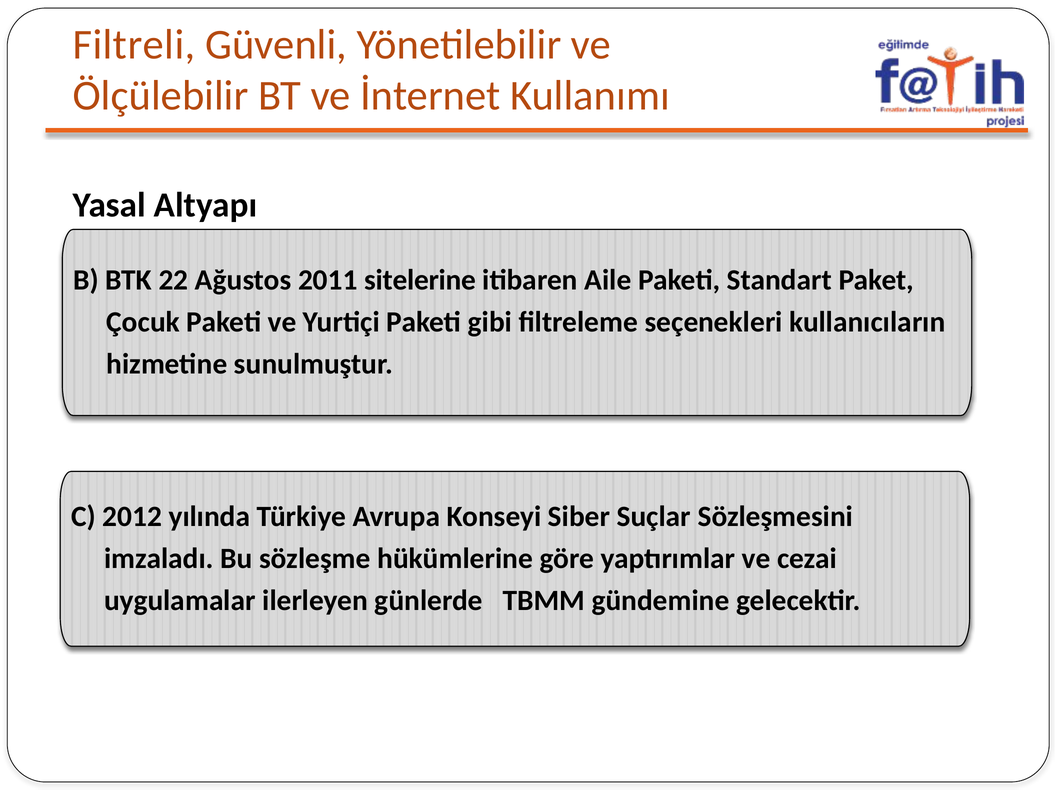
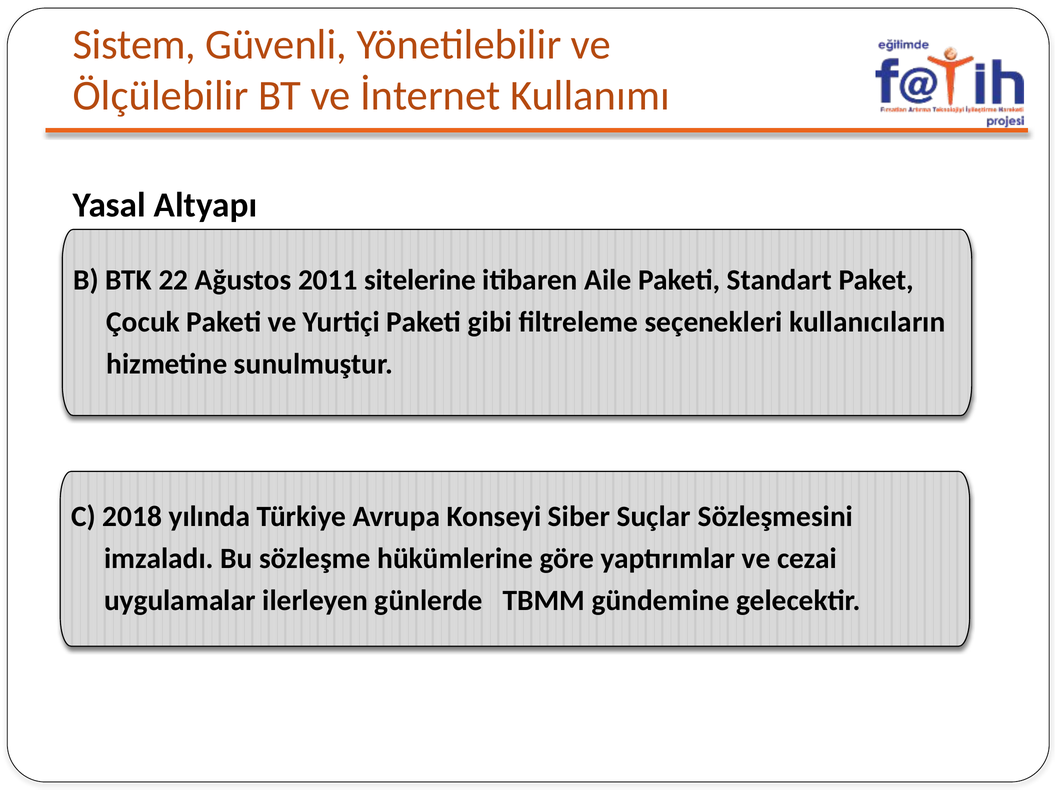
Filtreli: Filtreli -> Sistem (134, 45)
2012: 2012 -> 2018 (132, 516)
